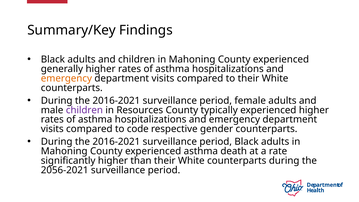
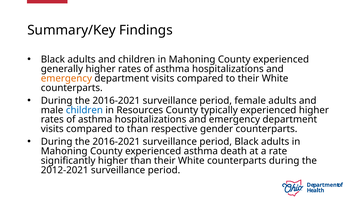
children colour: purple -> blue (84, 110)
to code: code -> than (138, 129)
2056-2021: 2056-2021 -> 2012-2021 (65, 170)
